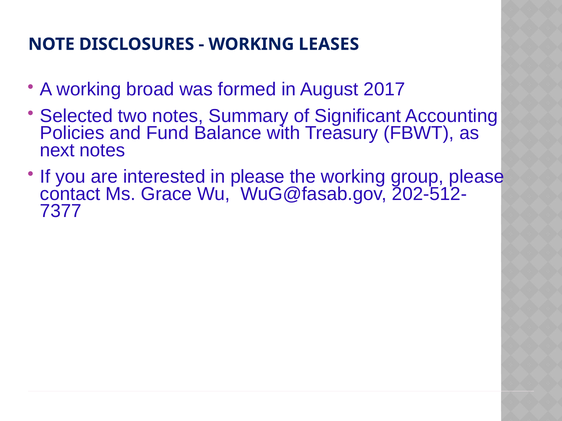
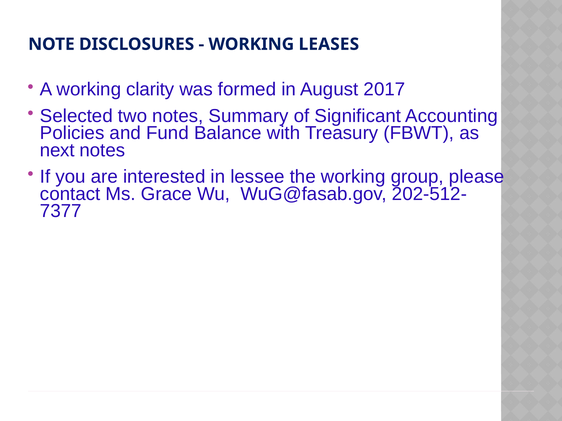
broad: broad -> clarity (150, 89)
in please: please -> lessee (257, 177)
